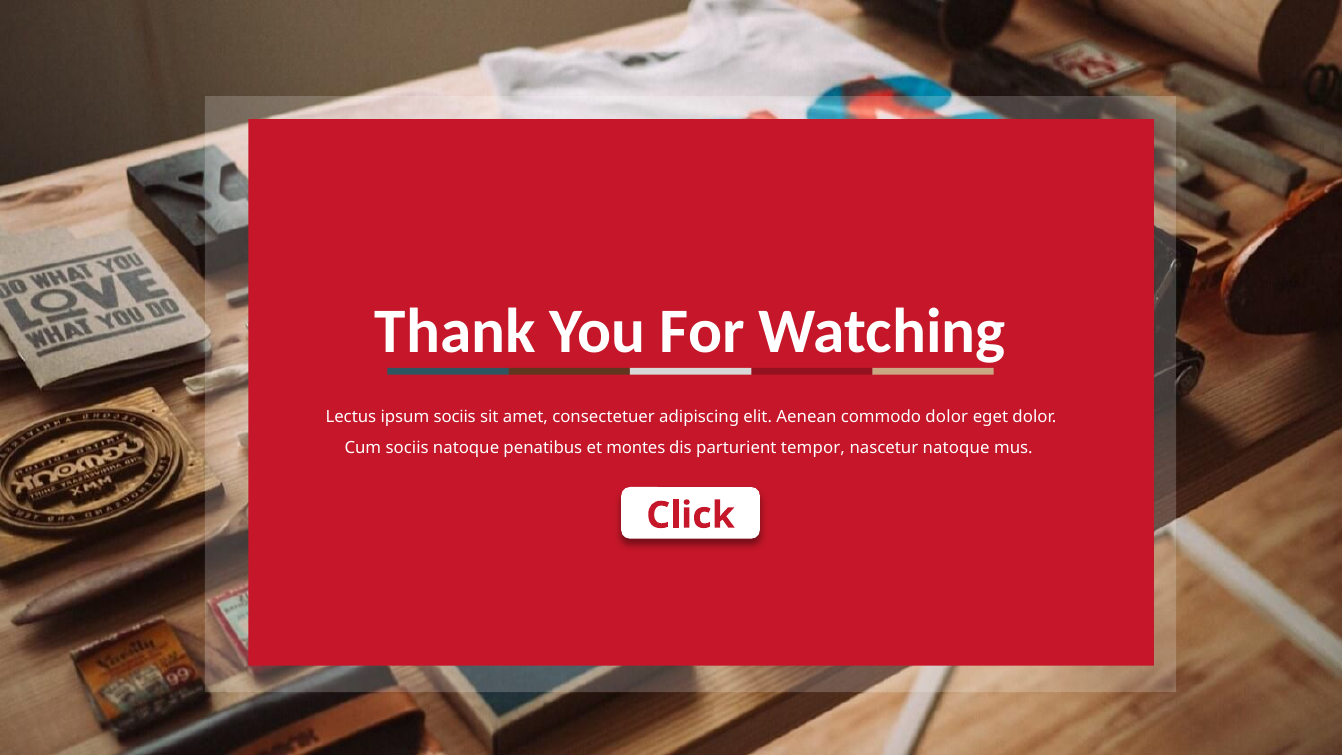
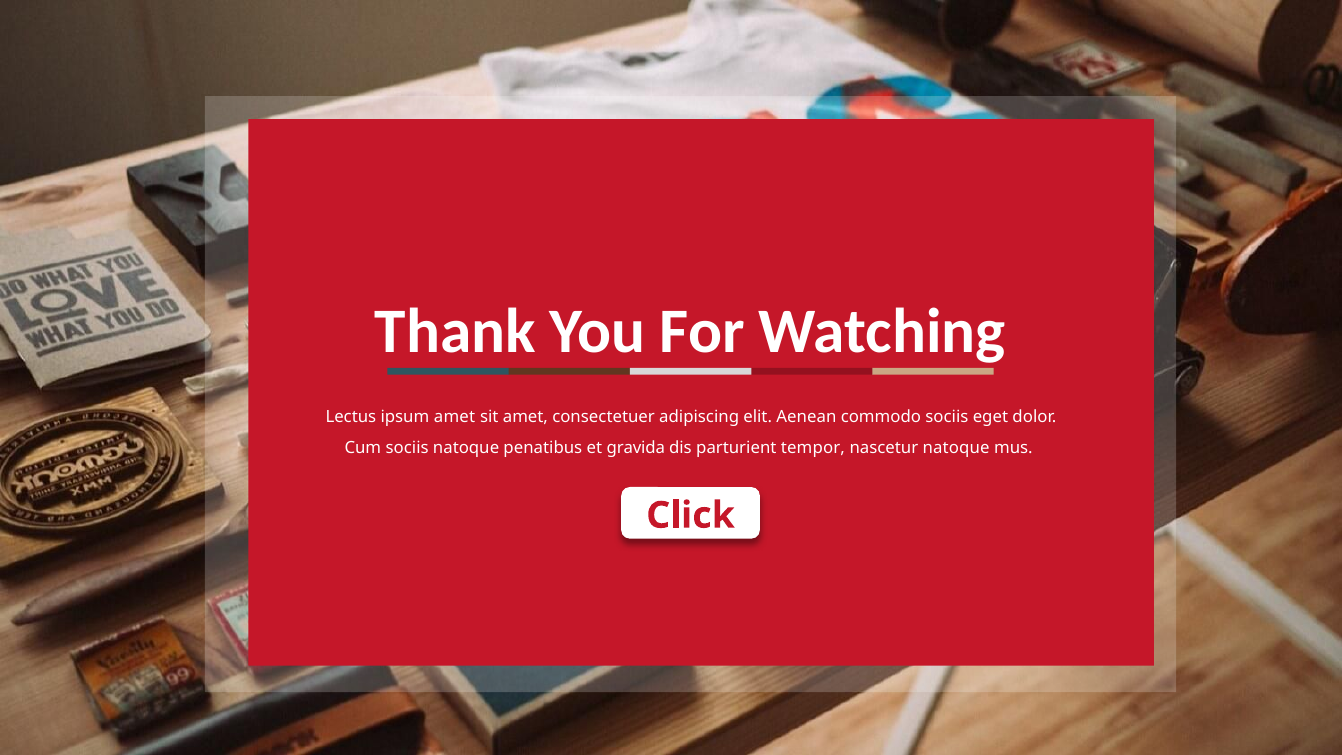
ipsum sociis: sociis -> amet (455, 417)
commodo dolor: dolor -> sociis (947, 417)
montes: montes -> gravida (636, 448)
